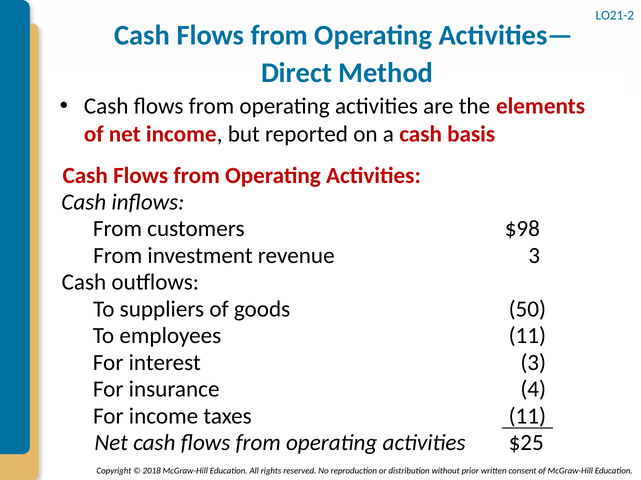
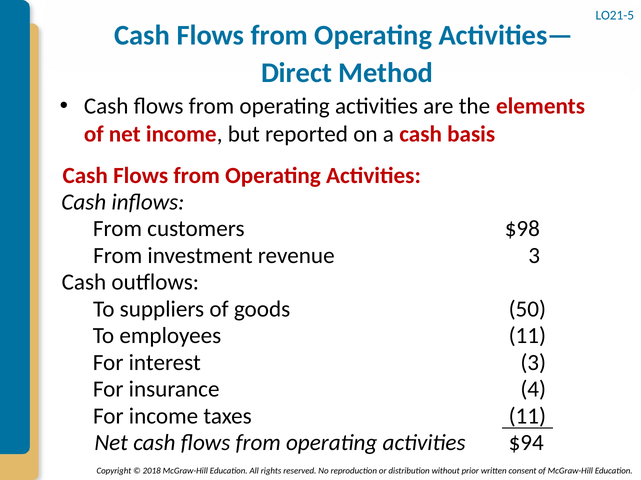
LO21-2: LO21-2 -> LO21-5 (615, 16)
$25: $25 -> $94 (526, 443)
